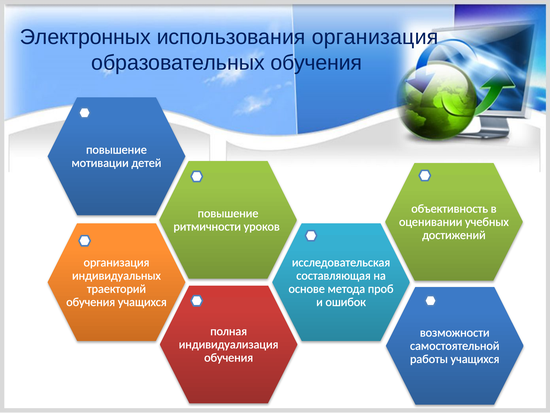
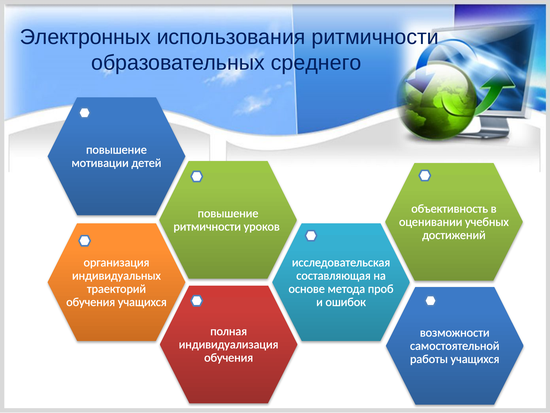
использования организация: организация -> ритмичности (375, 37)
образовательных обучения: обучения -> среднего (316, 63)
